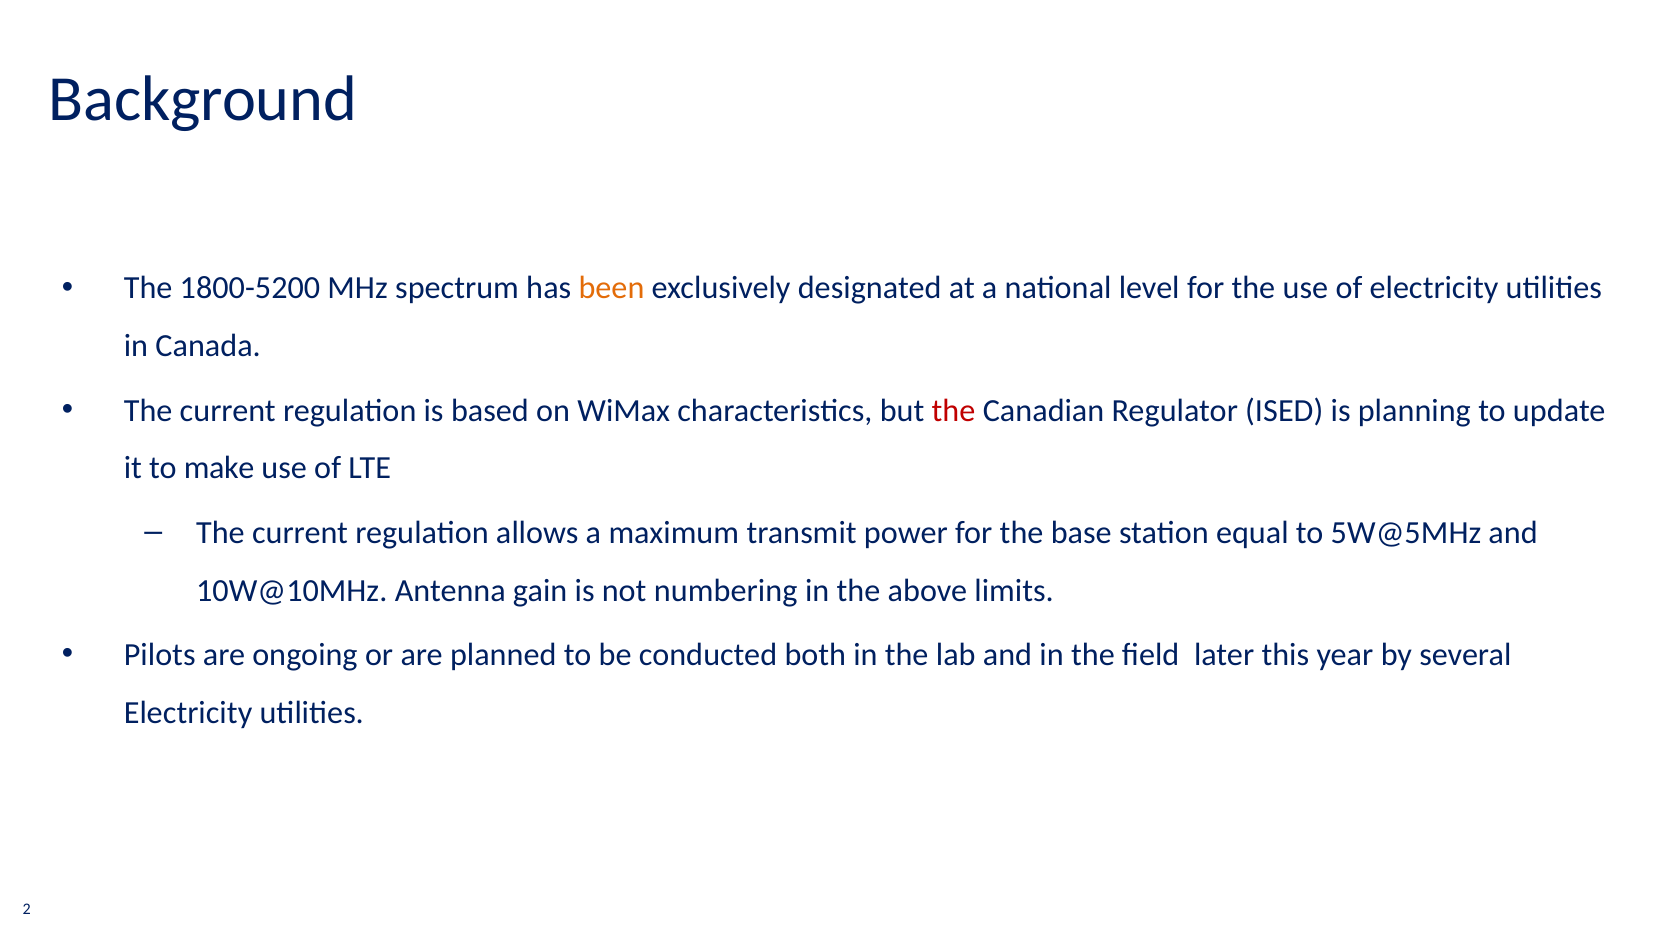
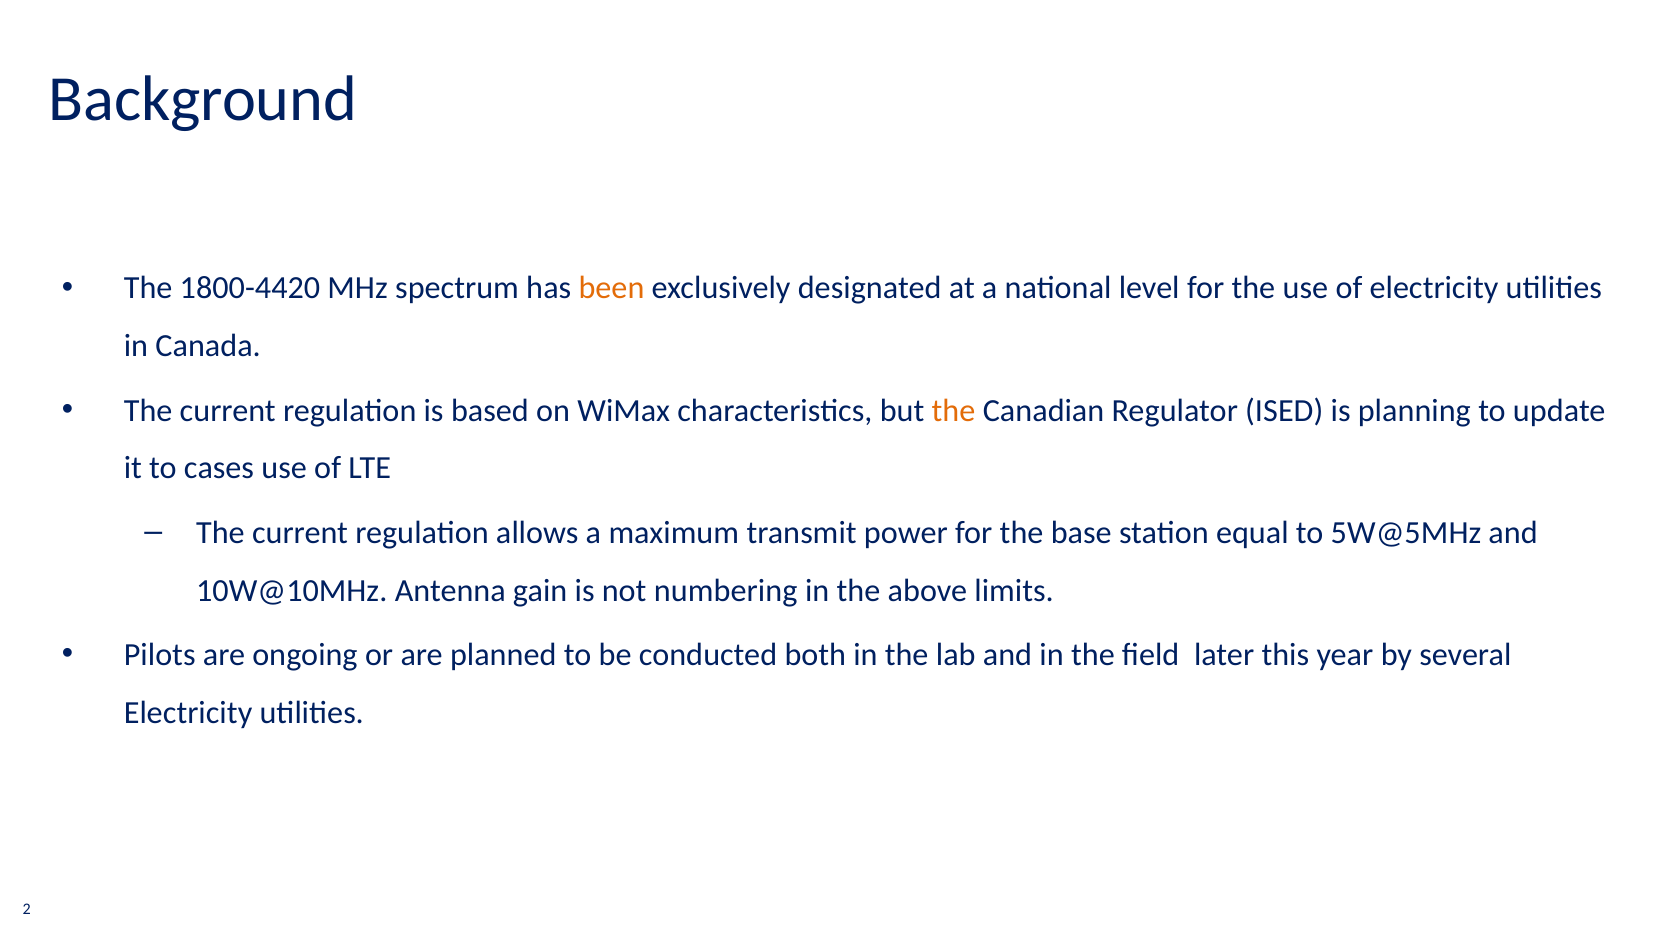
1800-5200: 1800-5200 -> 1800-4420 (250, 288)
the colour: red -> orange (953, 410)
make: make -> cases (219, 468)
